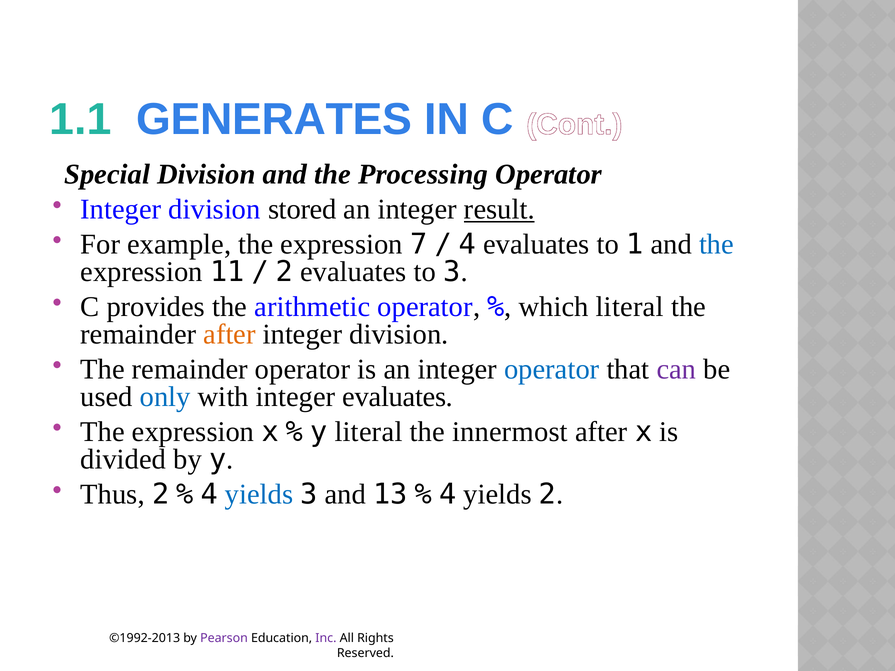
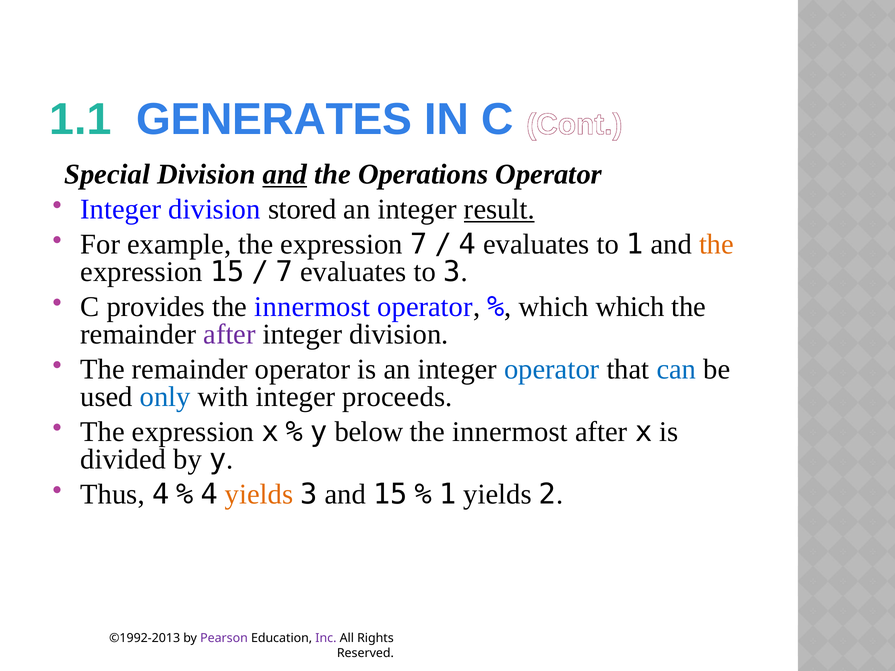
and underline: none -> present (285, 175)
Processing: Processing -> Operations (423, 175)
the colour: blue -> orange (717, 245)
expression 11: 11 -> 15 (227, 272)
2: 2 -> 7 (285, 272)
provides the arithmetic: arithmetic -> innermost (312, 307)
which literal: literal -> which (630, 307)
after colour: orange -> purple (230, 335)
can colour: purple -> blue (676, 370)
integer evaluates: evaluates -> proceeds (397, 397)
y literal: literal -> below (369, 432)
Thus 2: 2 -> 4 (161, 495)
yields colour: blue -> orange (259, 495)
and 13: 13 -> 15 (390, 495)
4: 4 -> 1 (448, 495)
